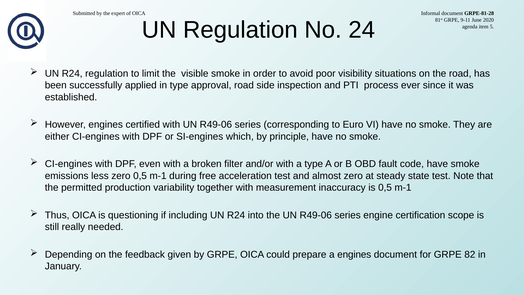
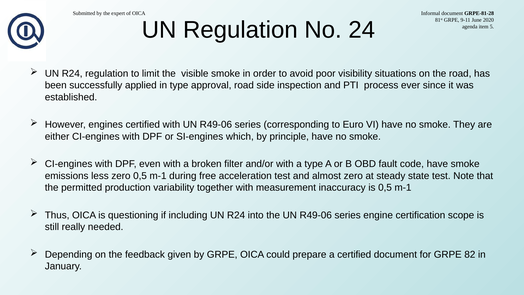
a engines: engines -> certified (354, 254)
